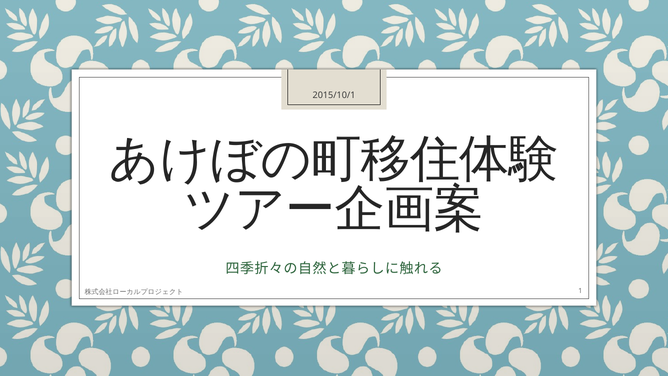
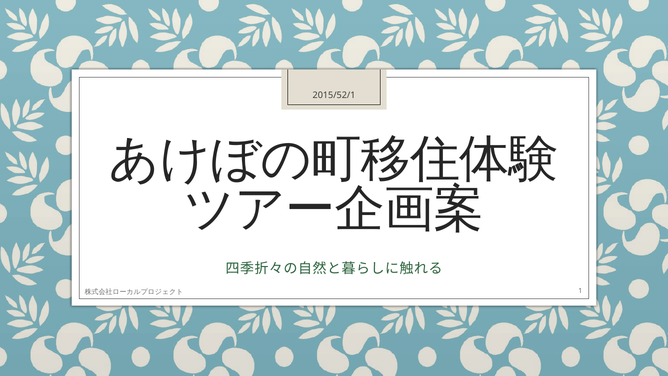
2015/10/1: 2015/10/1 -> 2015/52/1 (334, 95)
